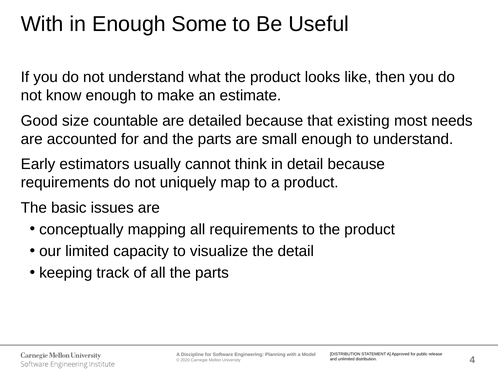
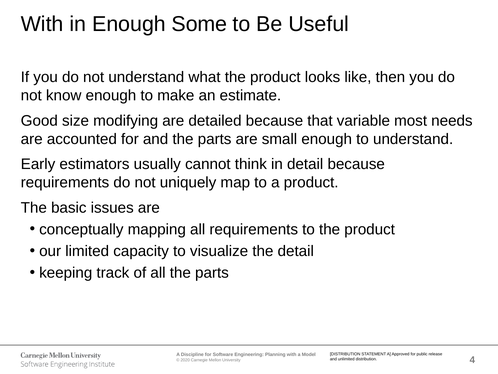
countable: countable -> modifying (126, 121)
existing: existing -> variable (363, 121)
